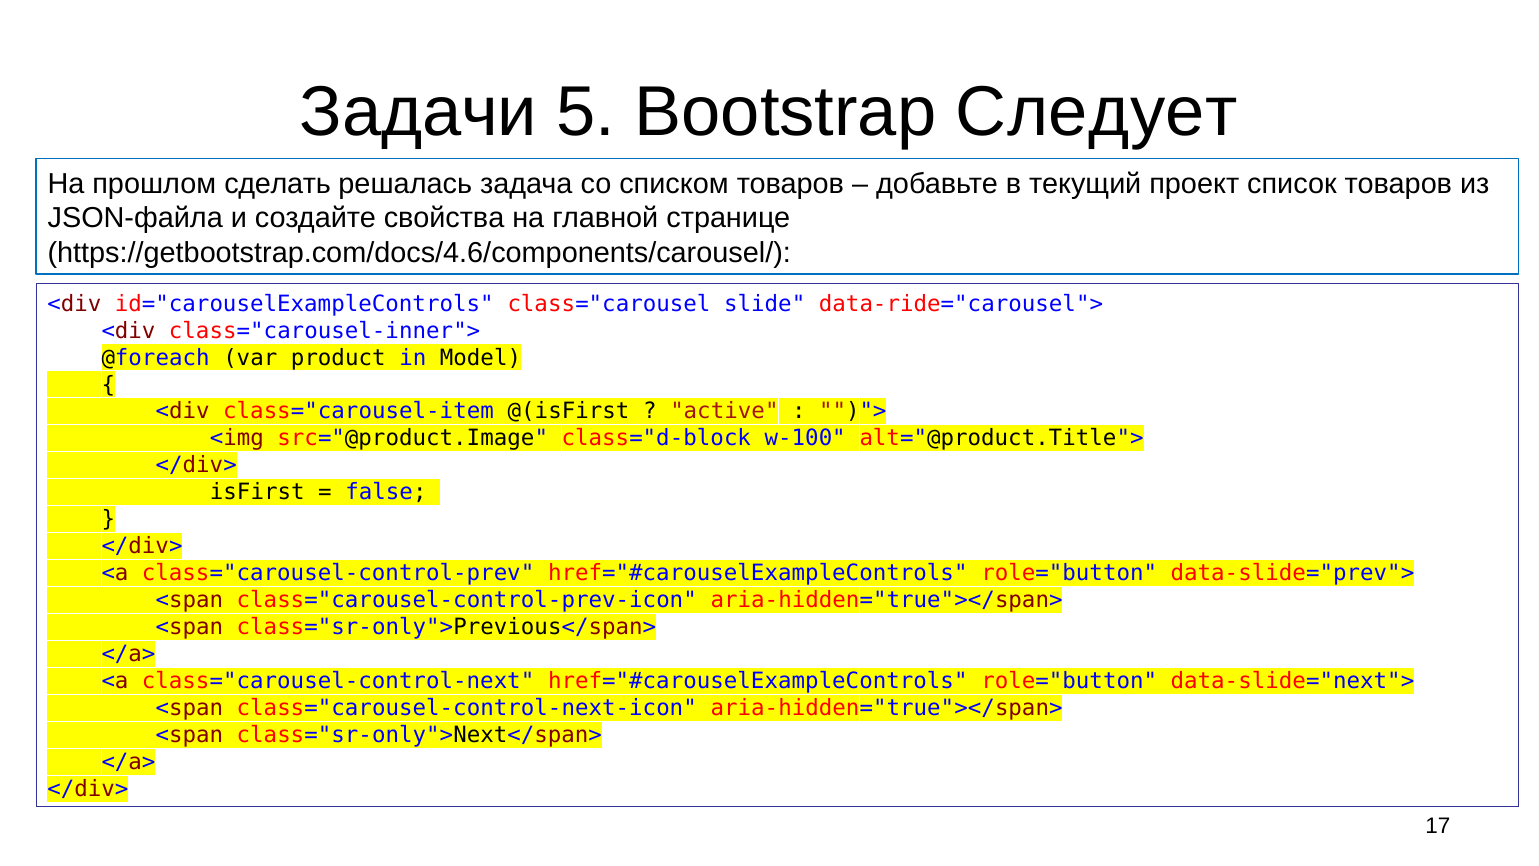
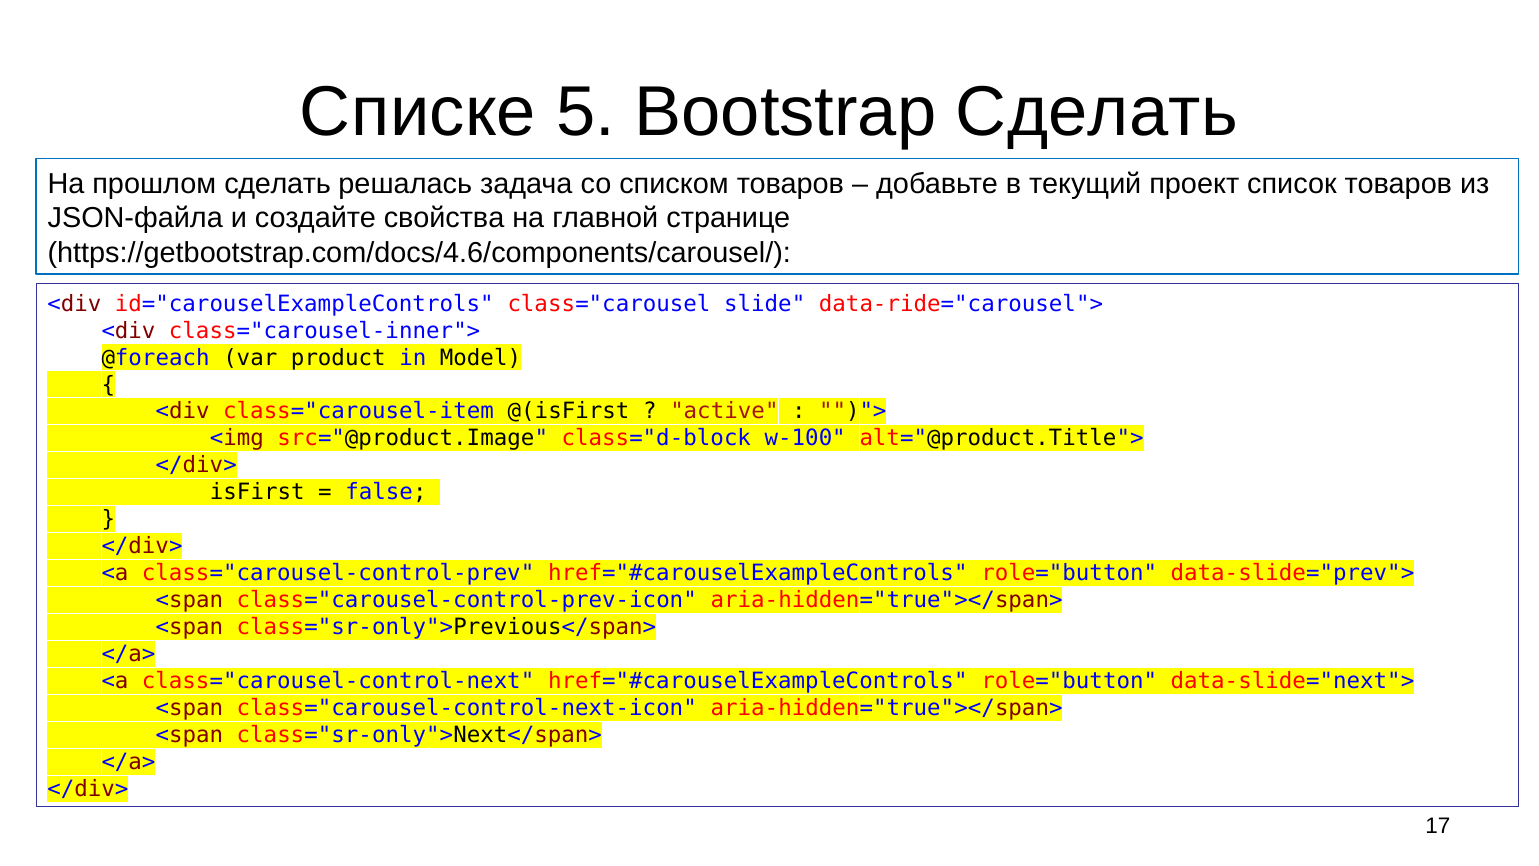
Задачи: Задачи -> Списке (418, 112)
Bootstrap Следует: Следует -> Сделать (1097, 112)
